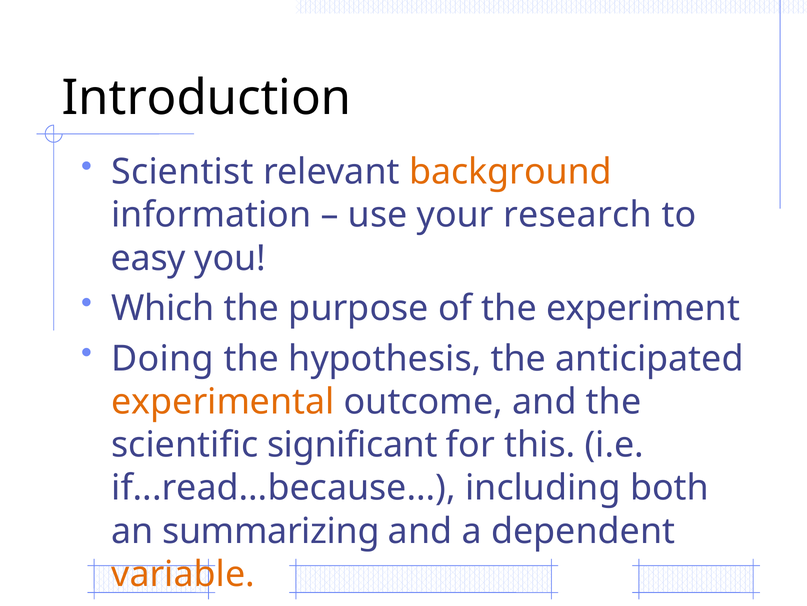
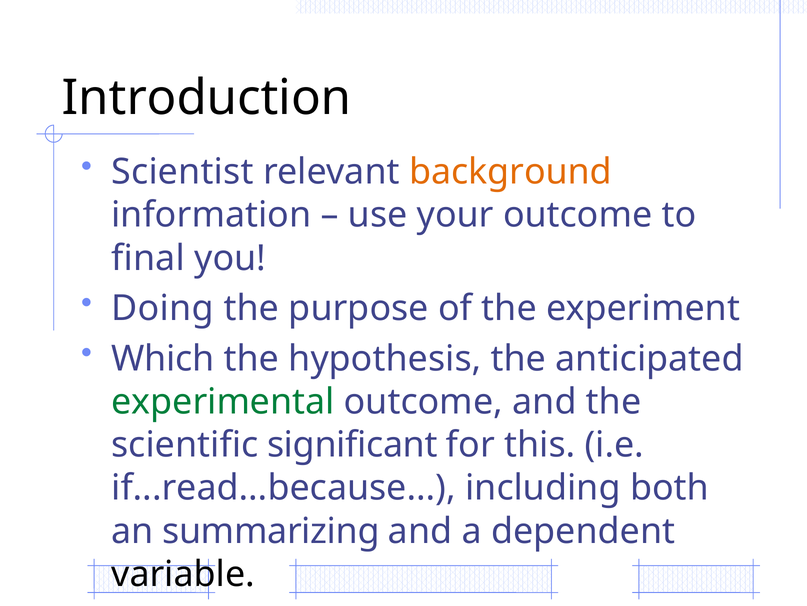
your research: research -> outcome (578, 215)
easy: easy -> final (148, 258)
Which: Which -> Doing (163, 308)
Doing: Doing -> Which (163, 358)
experimental colour: orange -> green (223, 401)
variable colour: orange -> black (183, 574)
